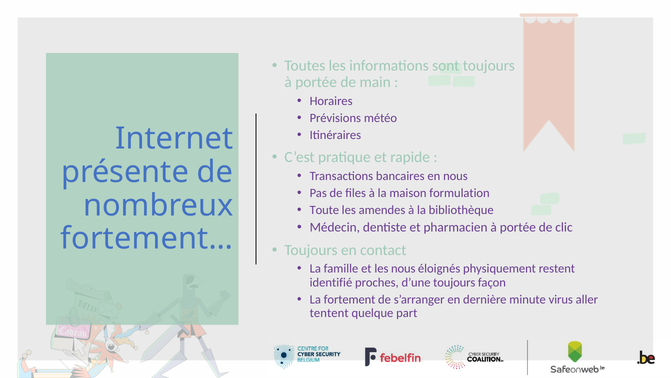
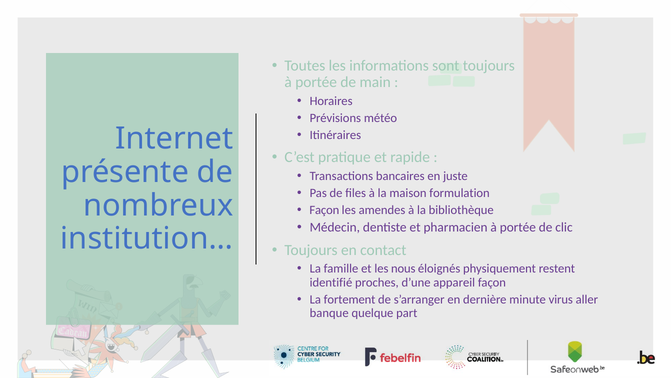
en nous: nous -> juste (455, 176)
Toute: Toute -> Façon (324, 210)
fortement…: fortement… -> institution… (147, 238)
d’une toujours: toujours -> appareil (454, 282)
tentent: tentent -> banque (329, 313)
